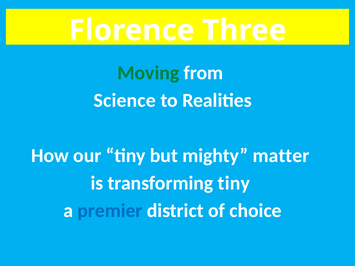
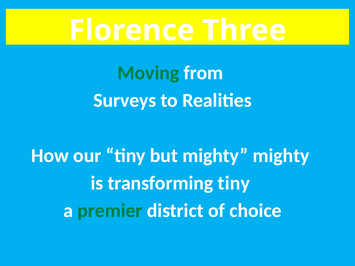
Science: Science -> Surveys (125, 101)
mighty matter: matter -> mighty (281, 156)
premier colour: blue -> green (110, 211)
